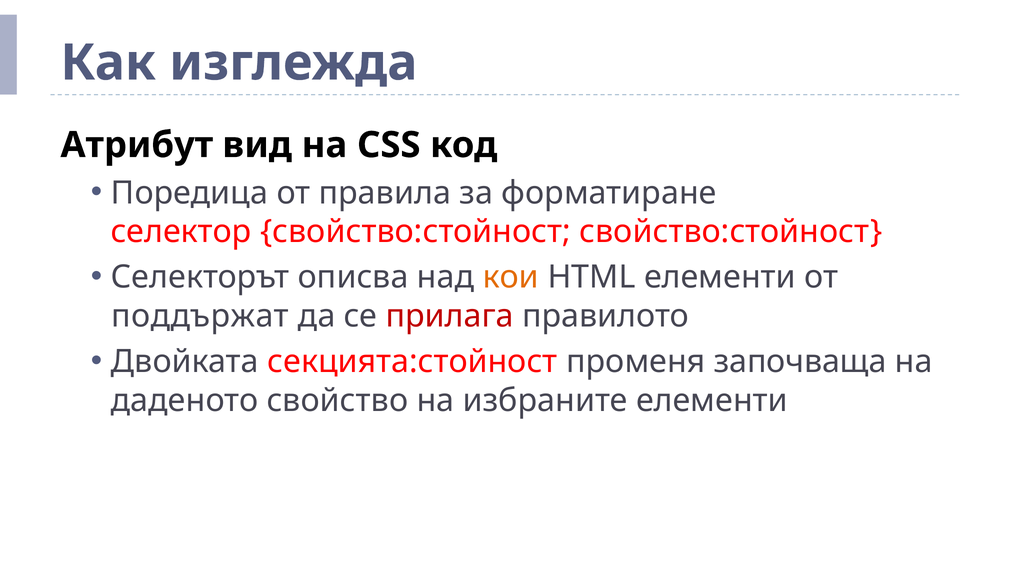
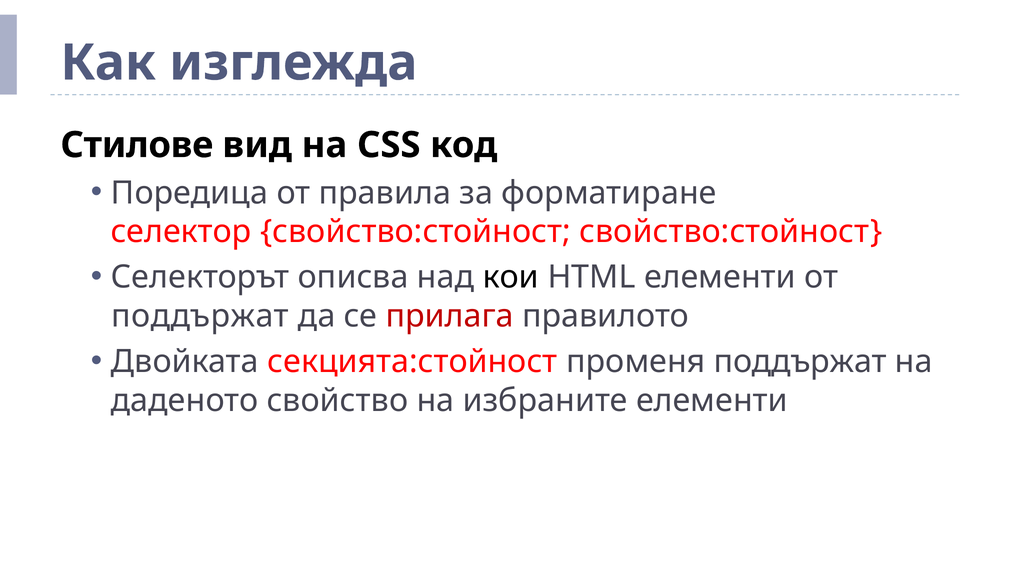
Атрибут: Атрибут -> Стилове (137, 145)
кои colour: orange -> black (511, 277)
променя започваща: започваща -> поддържат (800, 362)
